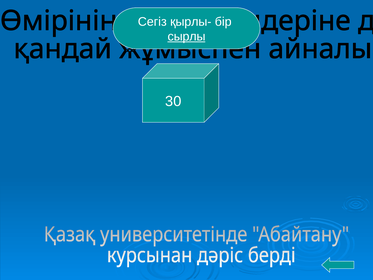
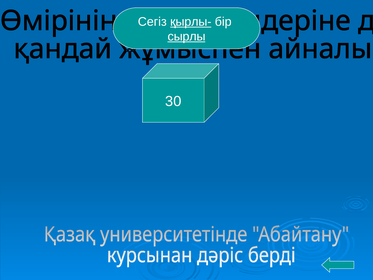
қырлы- underline: none -> present (191, 22)
